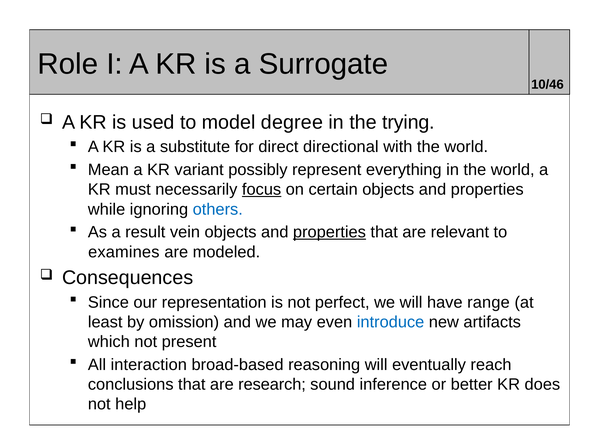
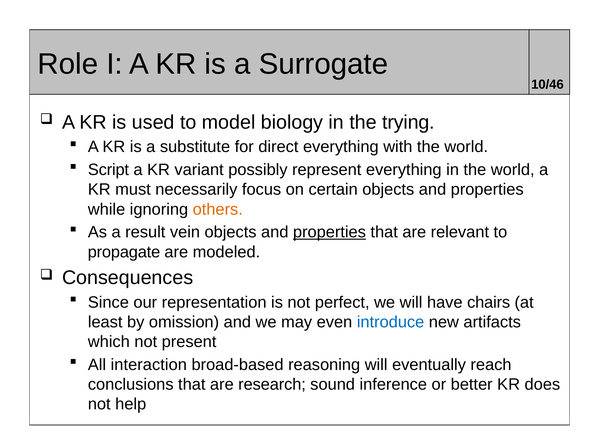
degree: degree -> biology (292, 122)
direct directional: directional -> everything (341, 147)
Mean: Mean -> Script (108, 170)
focus underline: present -> none (262, 189)
others colour: blue -> orange (218, 209)
examines: examines -> propagate (124, 252)
range: range -> chairs (489, 302)
